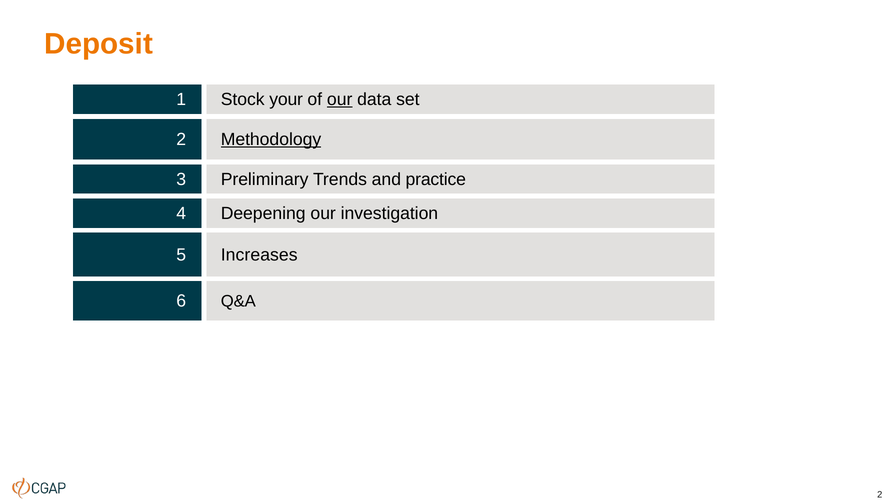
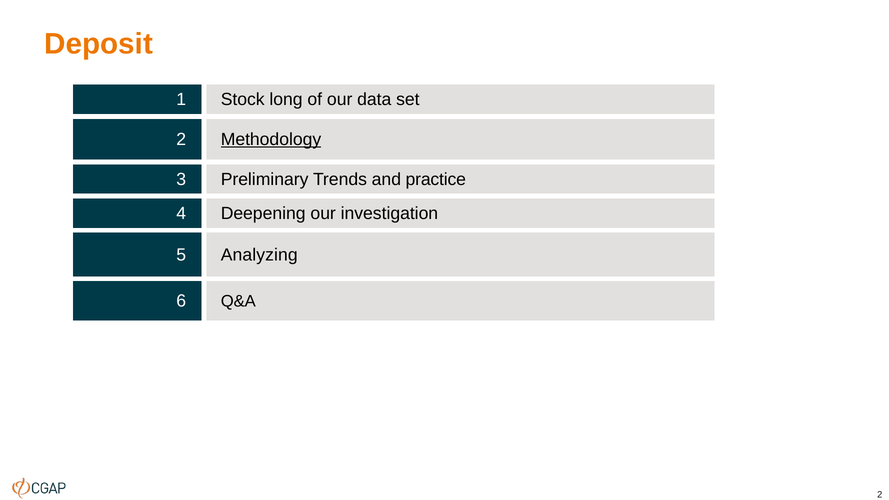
your: your -> long (286, 100)
our underline: present -> none (340, 100)
Increases: Increases -> Analyzing (259, 255)
